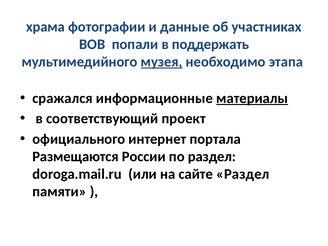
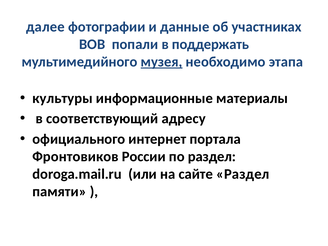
храма: храма -> далее (45, 27)
сражался: сражался -> культуры (62, 98)
материалы underline: present -> none (252, 98)
проект: проект -> адресу (184, 119)
Размещаются: Размещаются -> Фронтовиков (75, 157)
